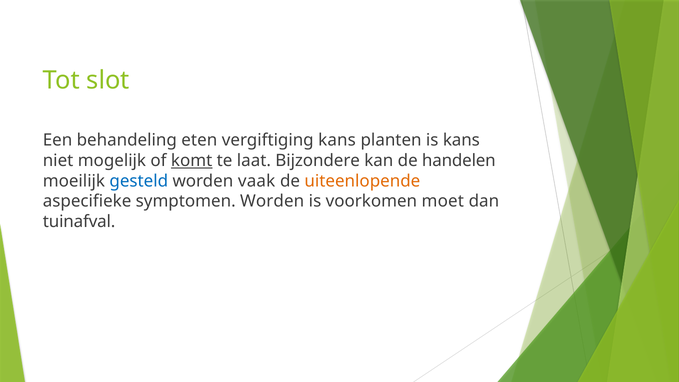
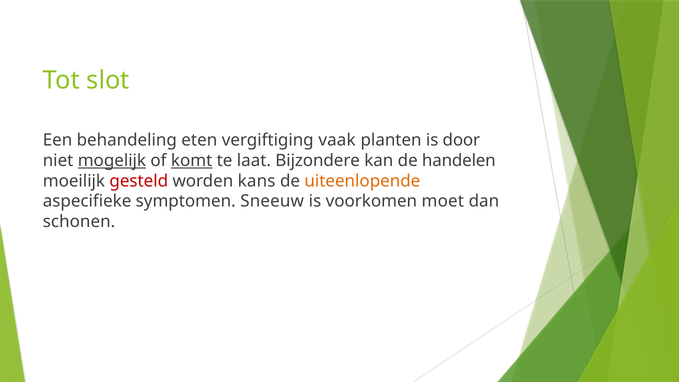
vergiftiging kans: kans -> vaak (337, 140)
is kans: kans -> door (461, 140)
mogelijk underline: none -> present (112, 161)
gesteld colour: blue -> red (139, 181)
vaak: vaak -> kans (257, 181)
symptomen Worden: Worden -> Sneeuw (272, 201)
tuinafval: tuinafval -> schonen (79, 222)
